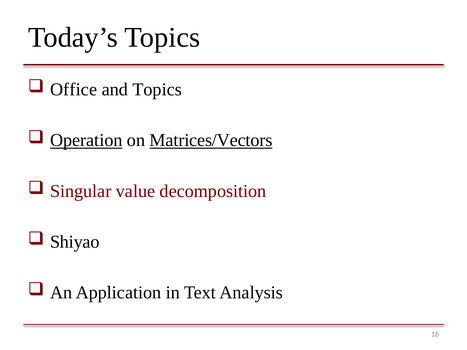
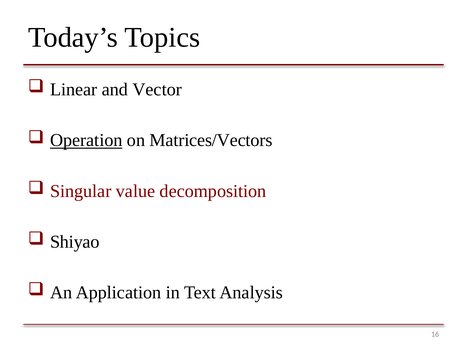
Office: Office -> Linear (74, 90)
and Topics: Topics -> Vector (157, 90)
Matrices/Vectors underline: present -> none (211, 140)
